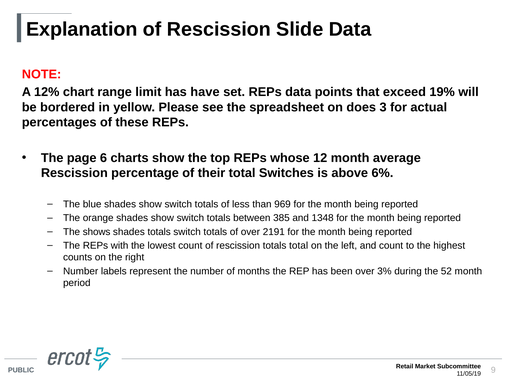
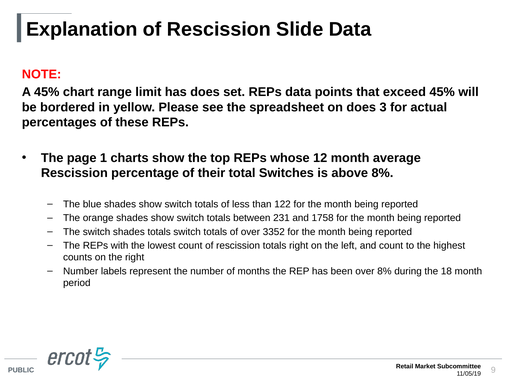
A 12%: 12% -> 45% (47, 92)
has have: have -> does (205, 92)
exceed 19%: 19% -> 45% (442, 92)
6: 6 -> 1 (104, 158)
above 6%: 6% -> 8% (382, 173)
969: 969 -> 122 (283, 204)
385: 385 -> 231 (281, 218)
1348: 1348 -> 1758 (323, 218)
The shows: shows -> switch (97, 232)
2191: 2191 -> 3352 (274, 232)
totals total: total -> right (299, 246)
over 3%: 3% -> 8% (384, 271)
52: 52 -> 18 (446, 271)
